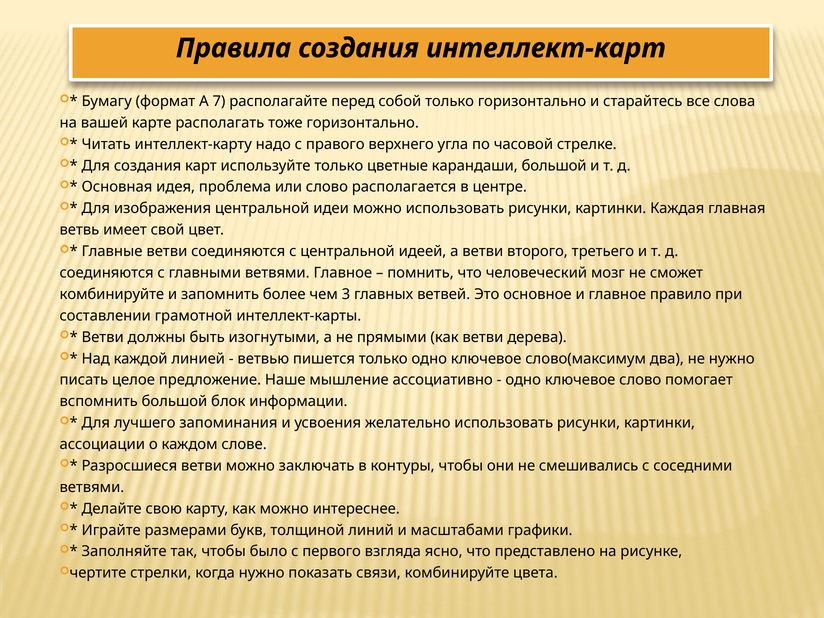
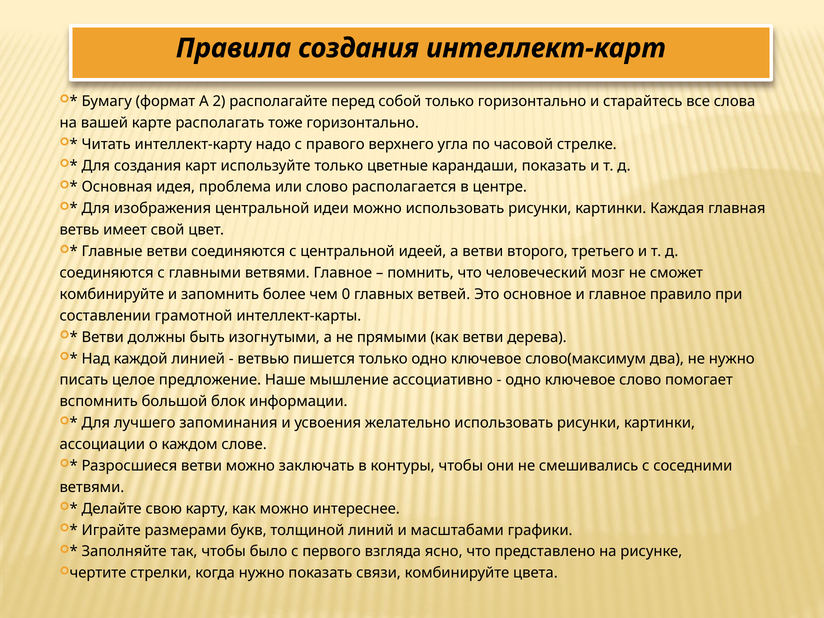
7: 7 -> 2 (219, 101)
карандаши большой: большой -> показать (554, 166)
3: 3 -> 0 (346, 294)
